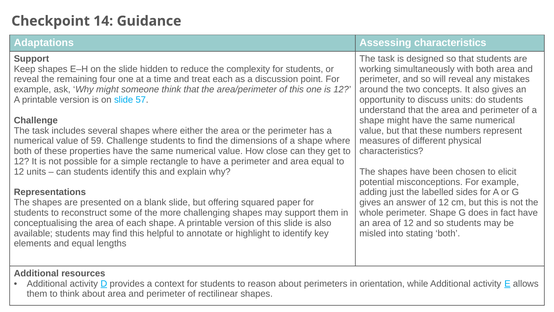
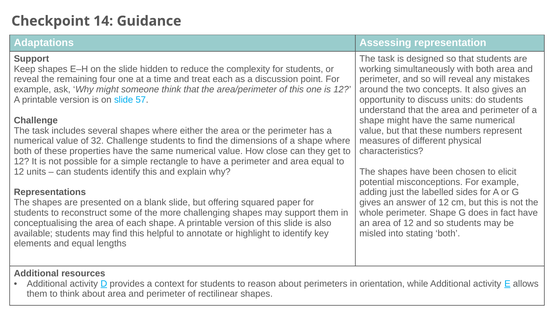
Assessing characteristics: characteristics -> representation (450, 43)
59: 59 -> 32 (97, 141)
